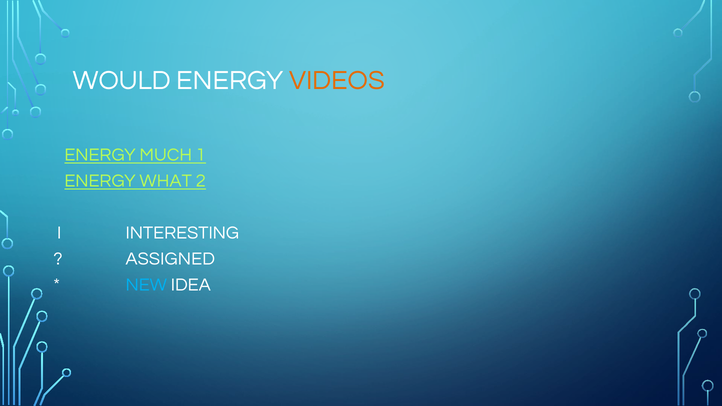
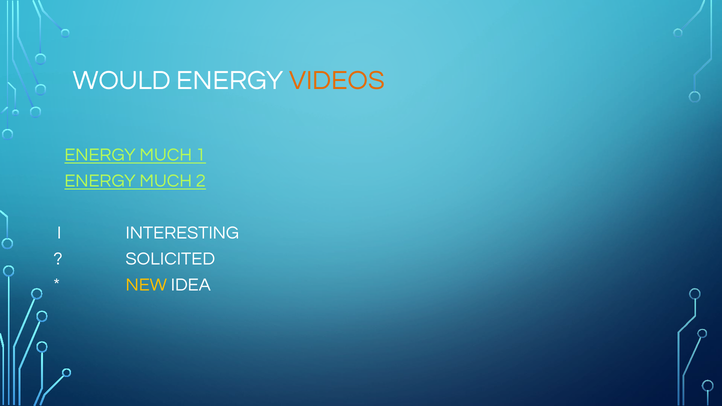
WHAT: WHAT -> MUCH (166, 181)
ASSIGNED: ASSIGNED -> SOLICITED (170, 259)
NEW colour: light blue -> yellow (146, 285)
